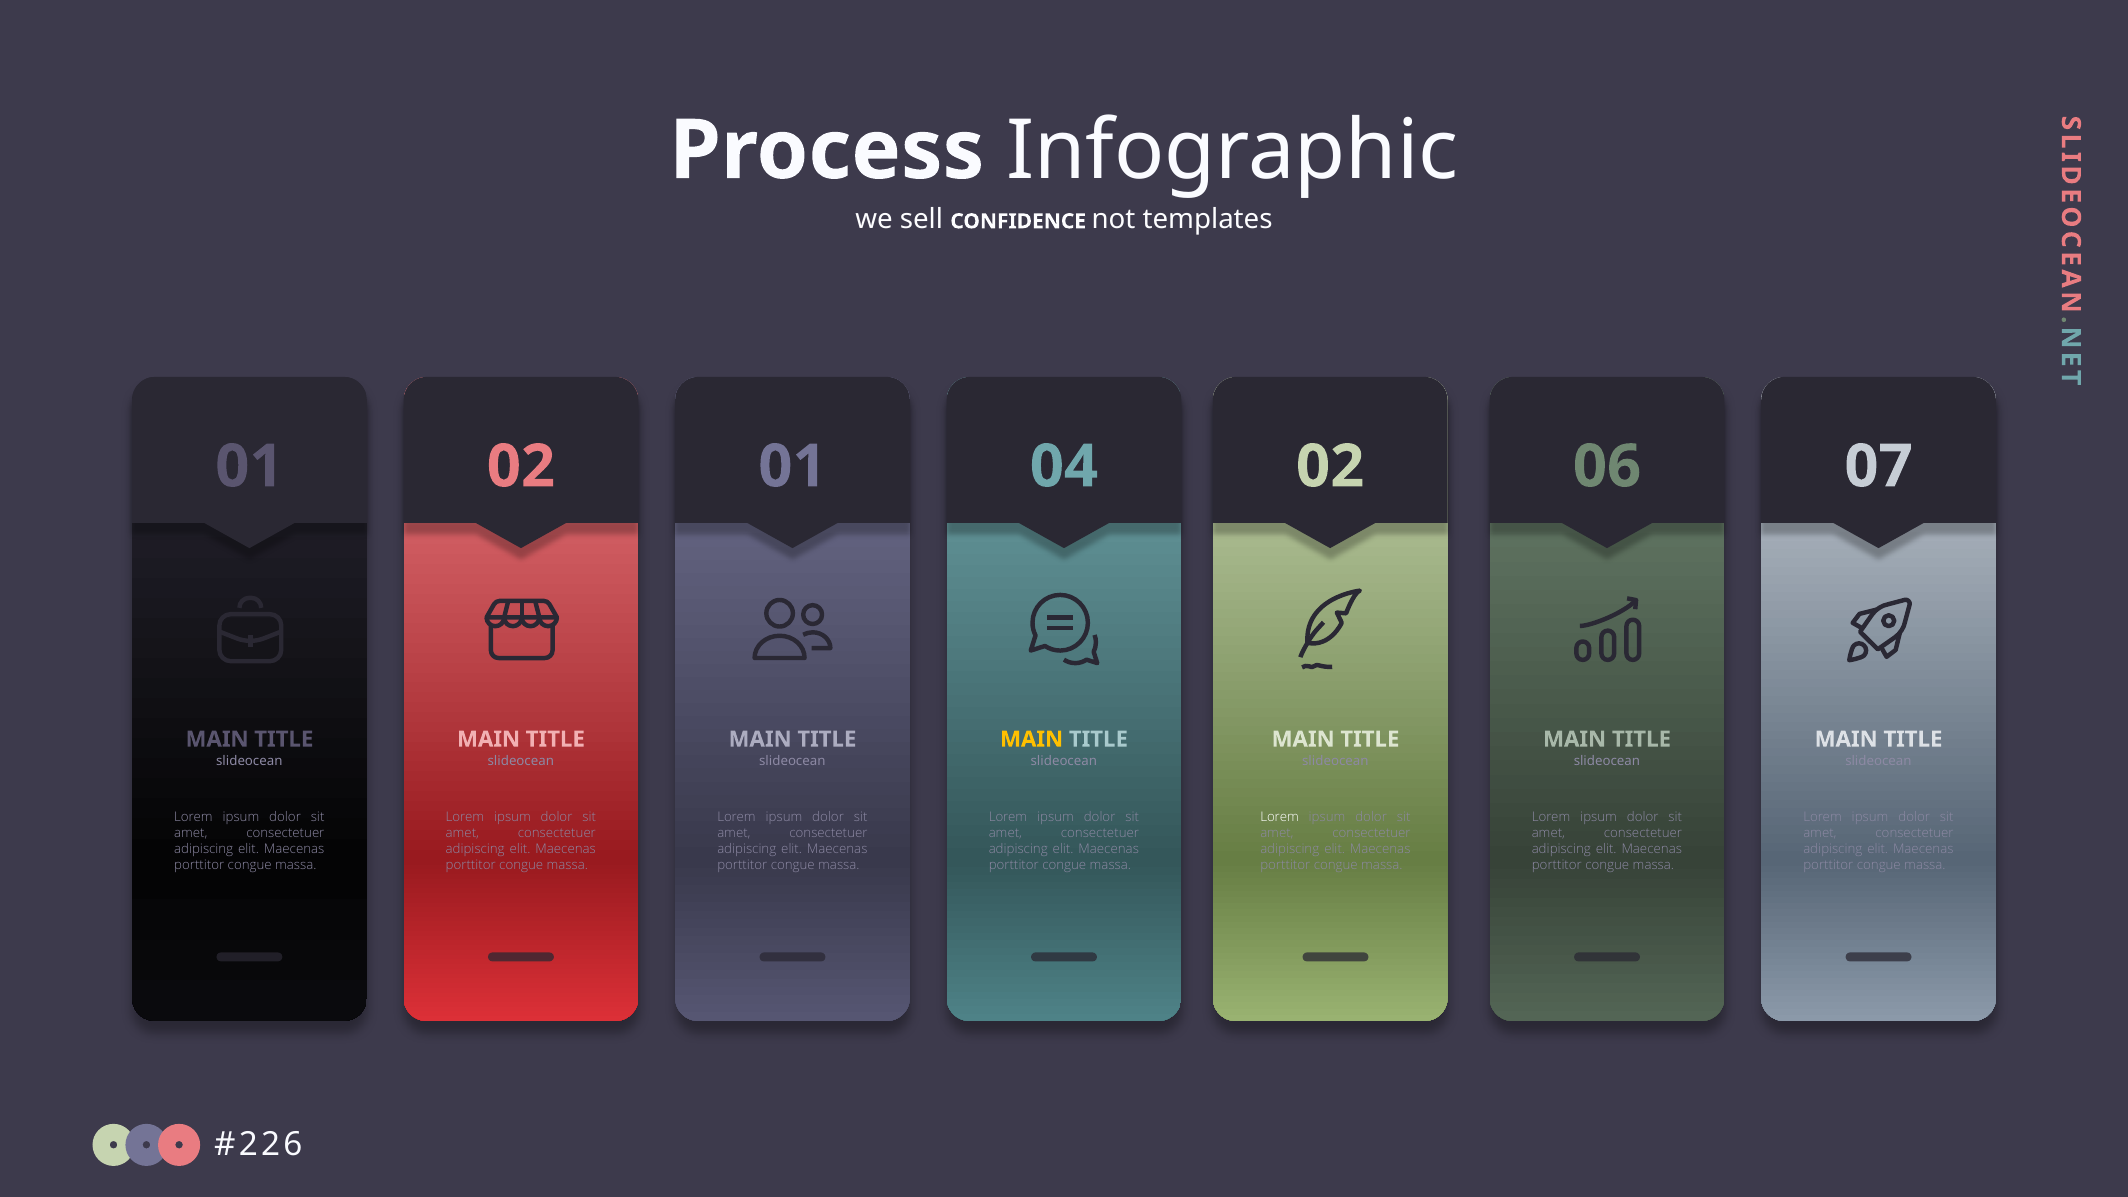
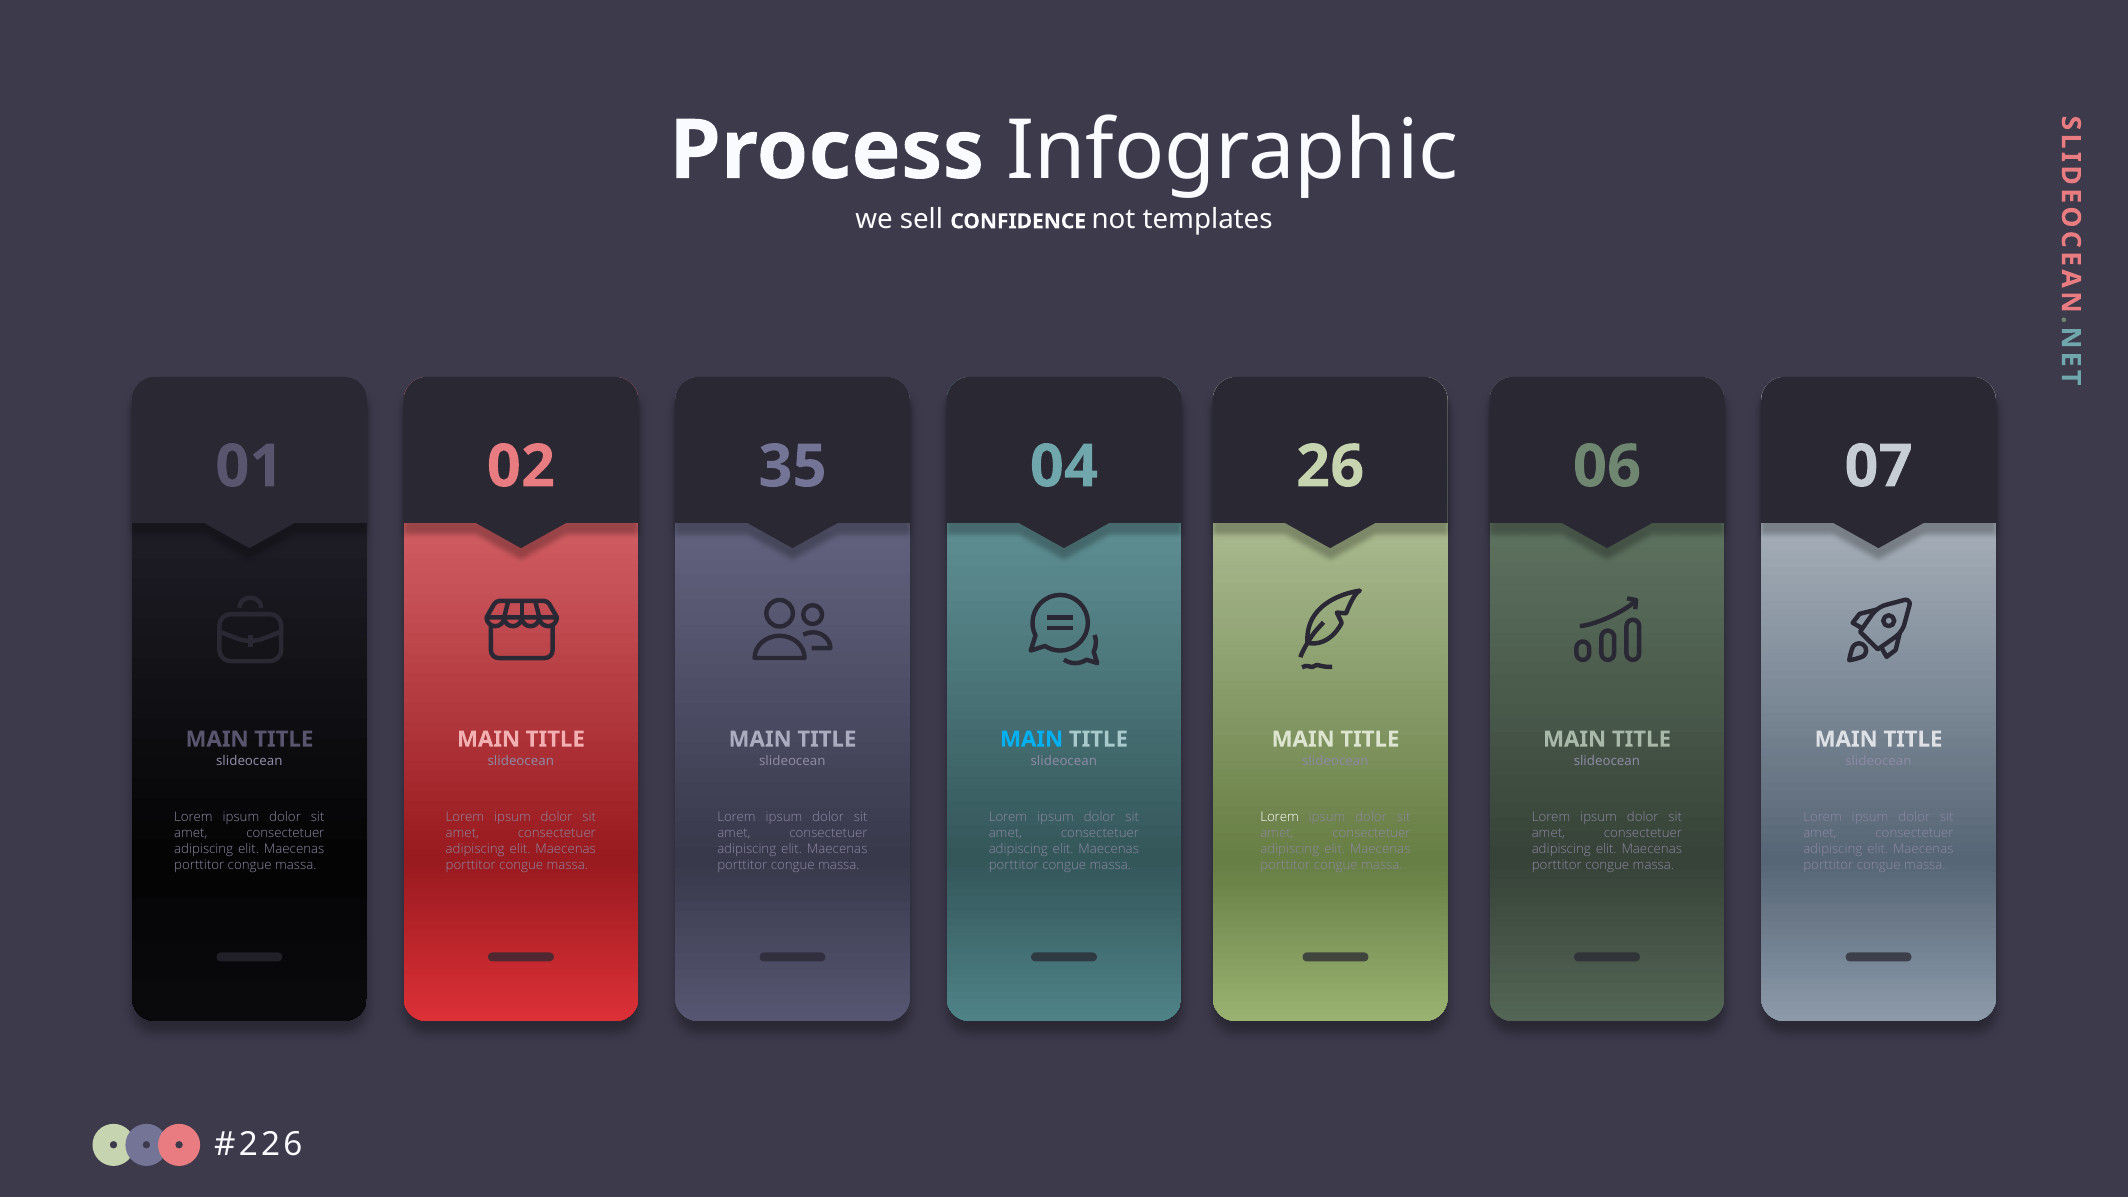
02 01: 01 -> 35 (793, 467)
04 02: 02 -> 26 (1330, 467)
MAIN colour: yellow -> light blue (1032, 739)
